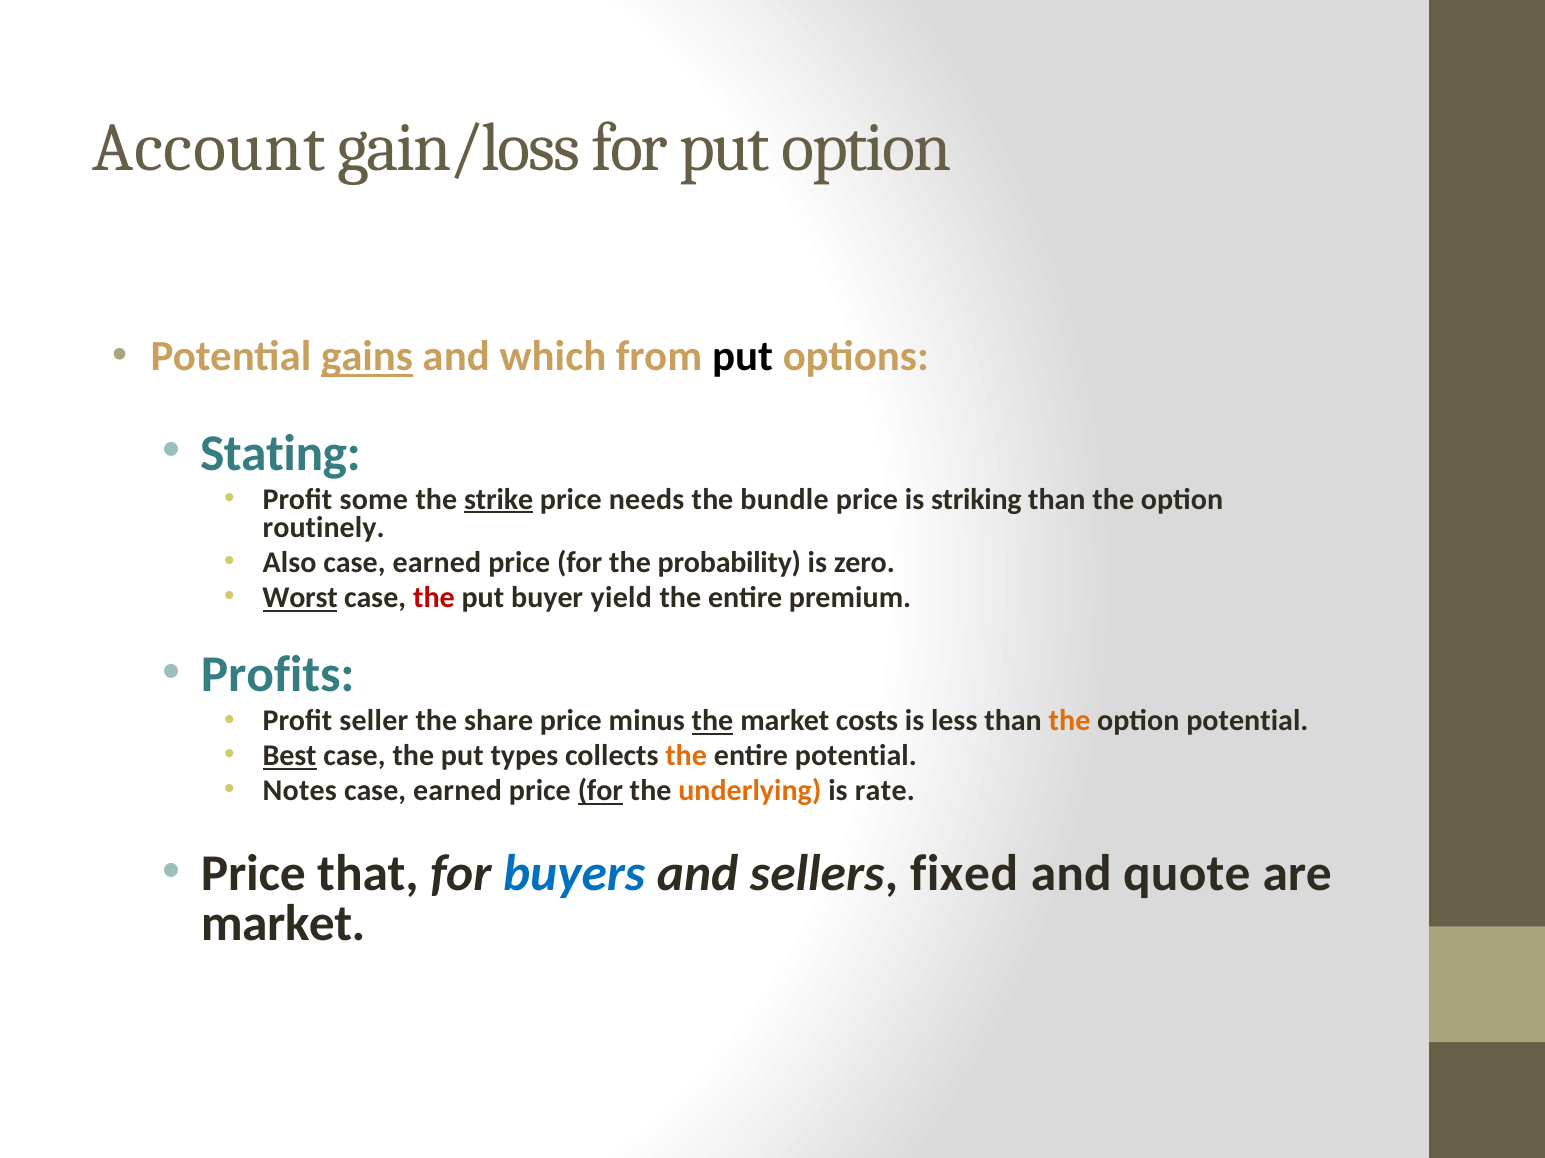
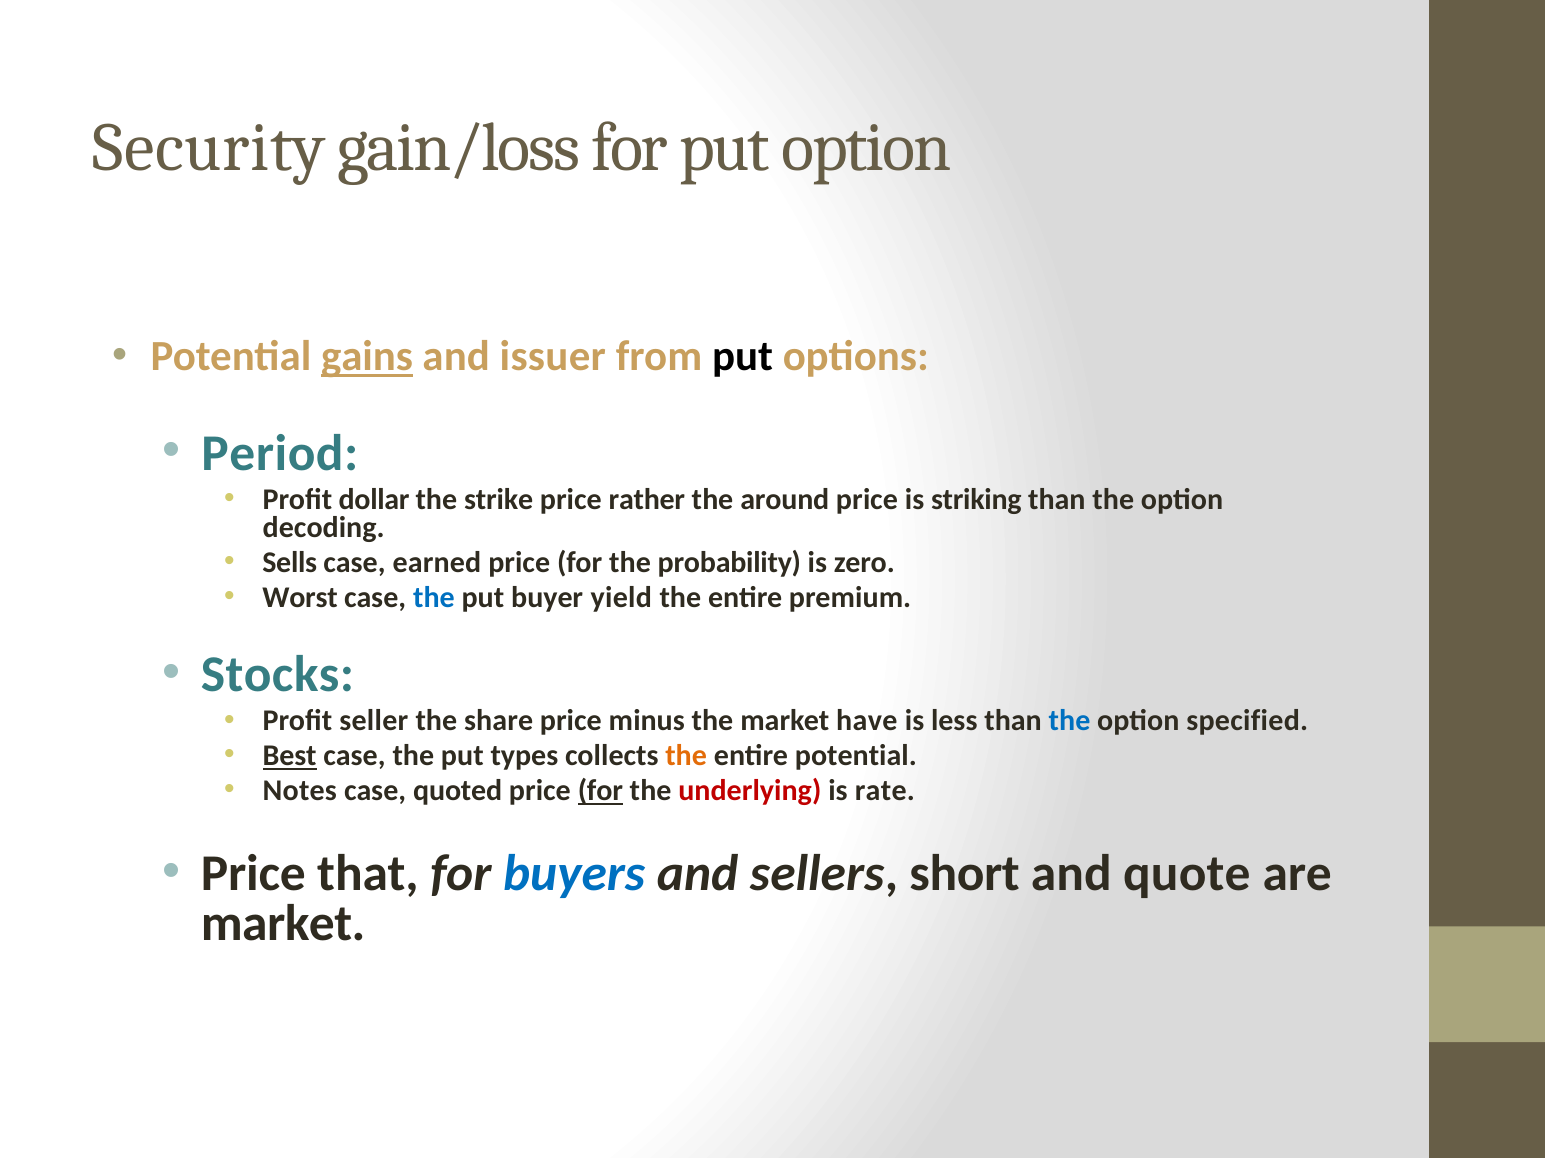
Account: Account -> Security (209, 148)
which: which -> issuer (553, 357)
Stating: Stating -> Period (280, 453)
some: some -> dollar (374, 500)
strike underline: present -> none (499, 500)
needs: needs -> rather (647, 500)
bundle: bundle -> around (785, 500)
routinely: routinely -> decoding (324, 528)
Also: Also -> Sells (290, 563)
Worst underline: present -> none (300, 598)
the colour: red -> blue (434, 598)
Profits: Profits -> Stocks (277, 675)
the underline: present -> none (713, 722)
costs: costs -> have (867, 722)
the colour: orange -> blue (1070, 722)
option potential: potential -> specified (1247, 722)
earned: earned -> quoted (458, 791)
underlying colour: orange -> red (750, 791)
fixed: fixed -> short (965, 875)
